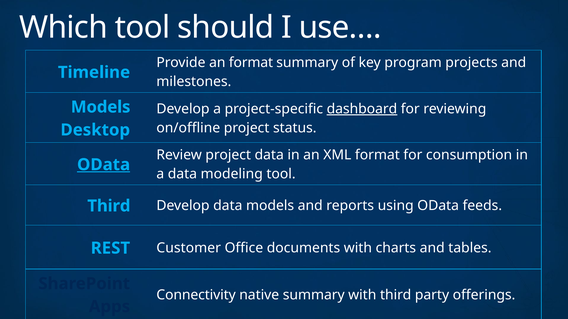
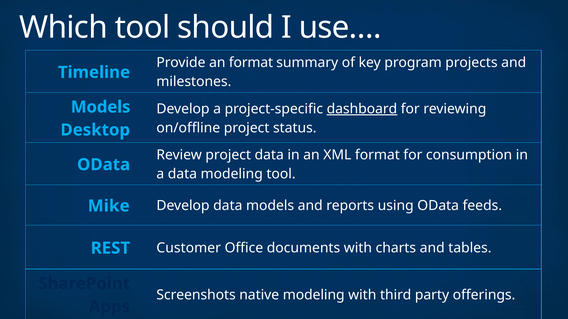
OData underline: present -> none (104, 165)
Third: Third -> Mike (109, 206)
Connectivity: Connectivity -> Screenshots (196, 295)
native summary: summary -> modeling (314, 295)
